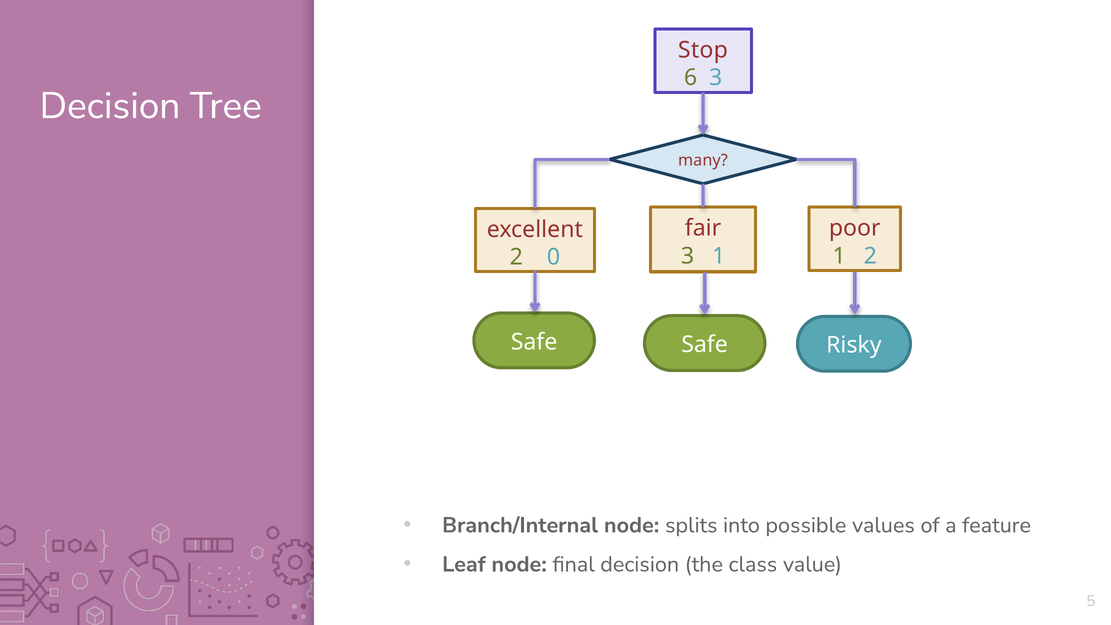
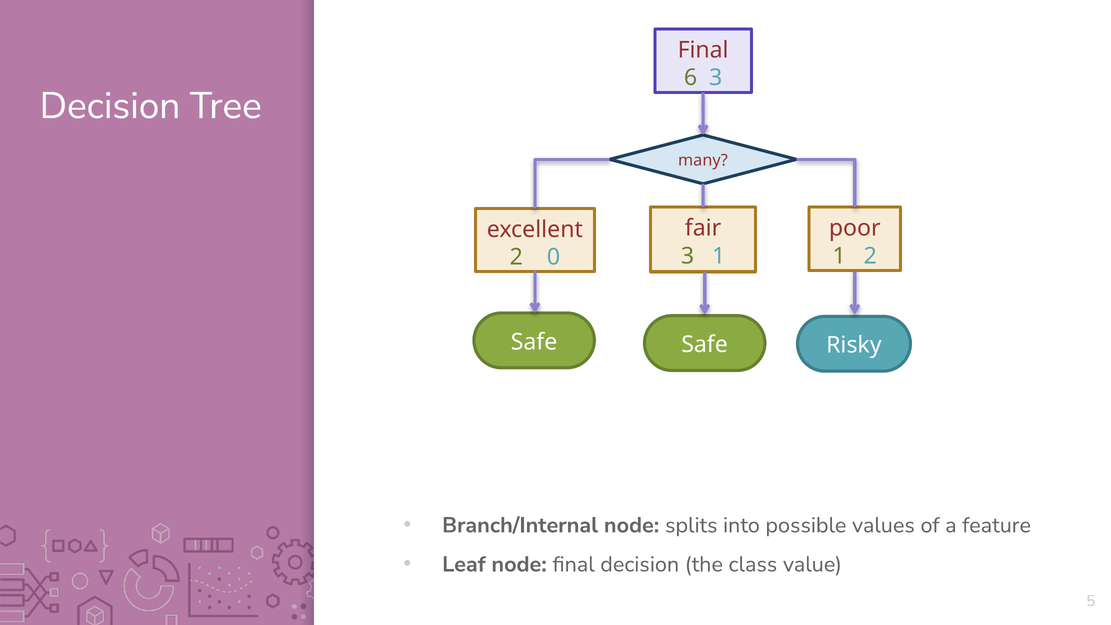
Stop: Stop -> Final (703, 50)
